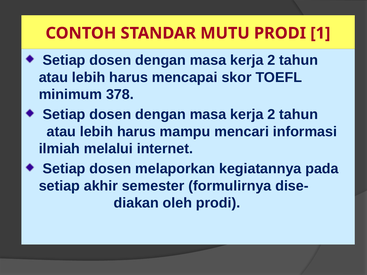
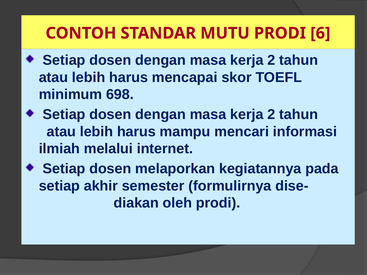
1: 1 -> 6 (320, 33)
378: 378 -> 698 (120, 95)
